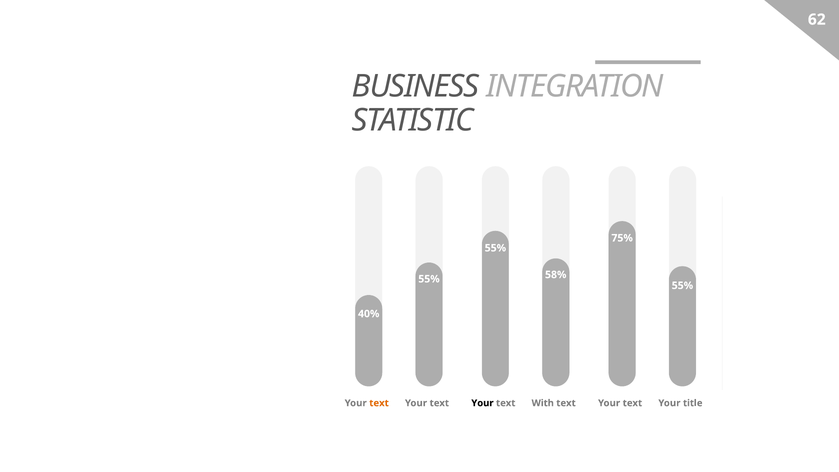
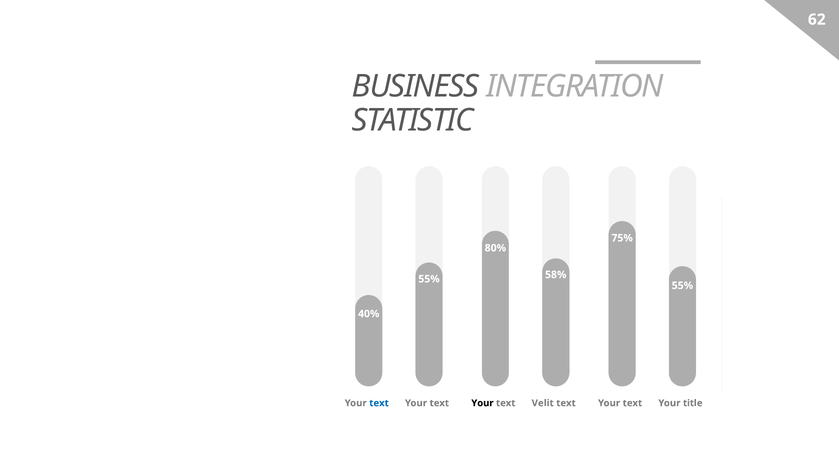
55%: 55% -> 80% (495, 248)
text colour: orange -> blue (379, 403)
With: With -> Velit (543, 403)
